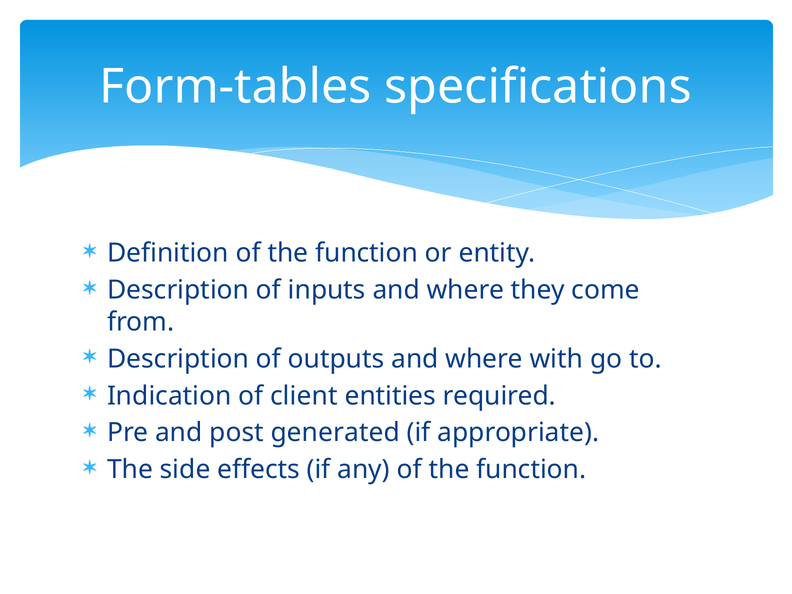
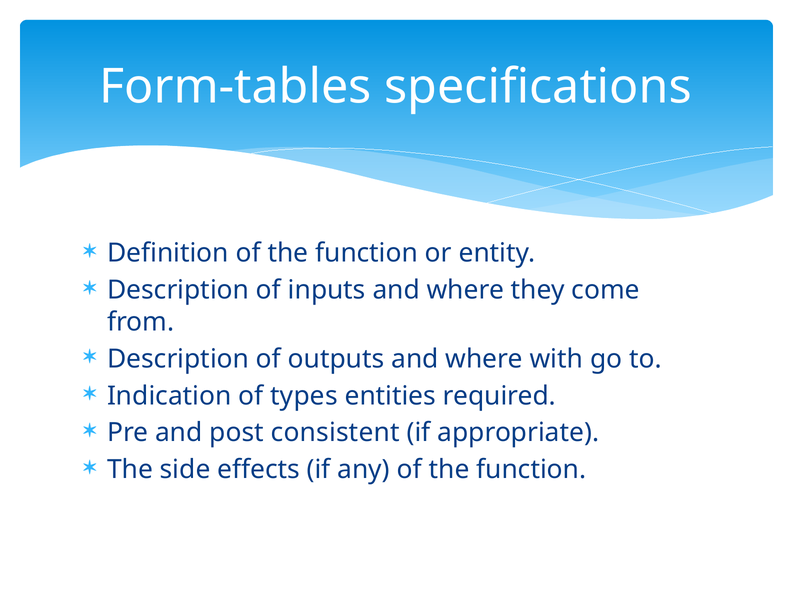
client: client -> types (304, 396)
generated: generated -> consistent (335, 433)
